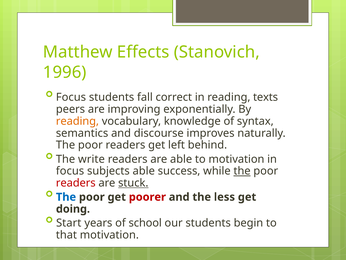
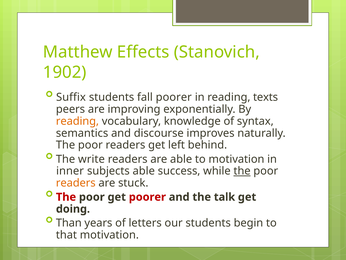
1996: 1996 -> 1902 (65, 72)
Focus: Focus -> Suffix (71, 97)
fall correct: correct -> poorer (174, 97)
focus: focus -> inner (70, 171)
readers colour: red -> orange (76, 183)
stuck underline: present -> none (133, 183)
The colour: blue -> red (66, 197)
less: less -> talk (224, 197)
Start: Start -> Than (69, 223)
school: school -> letters (145, 223)
